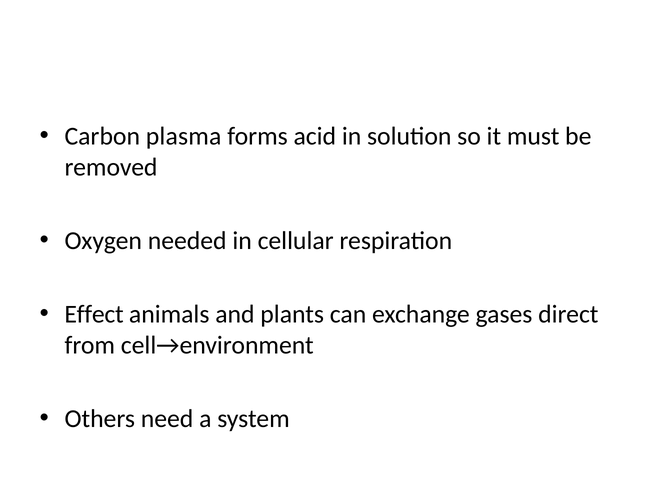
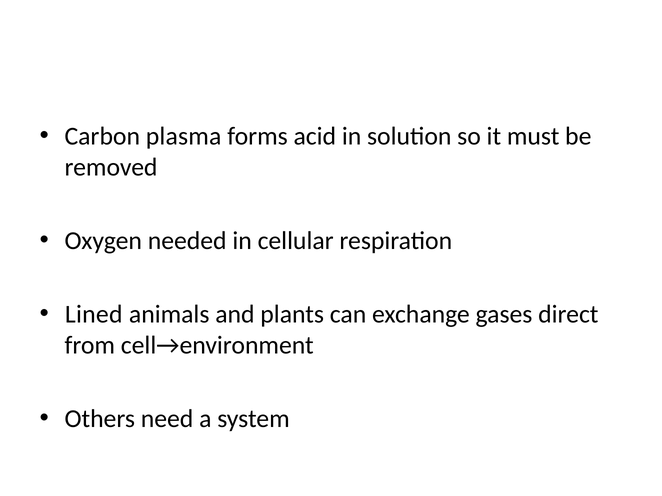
Effect: Effect -> Lined (94, 315)
